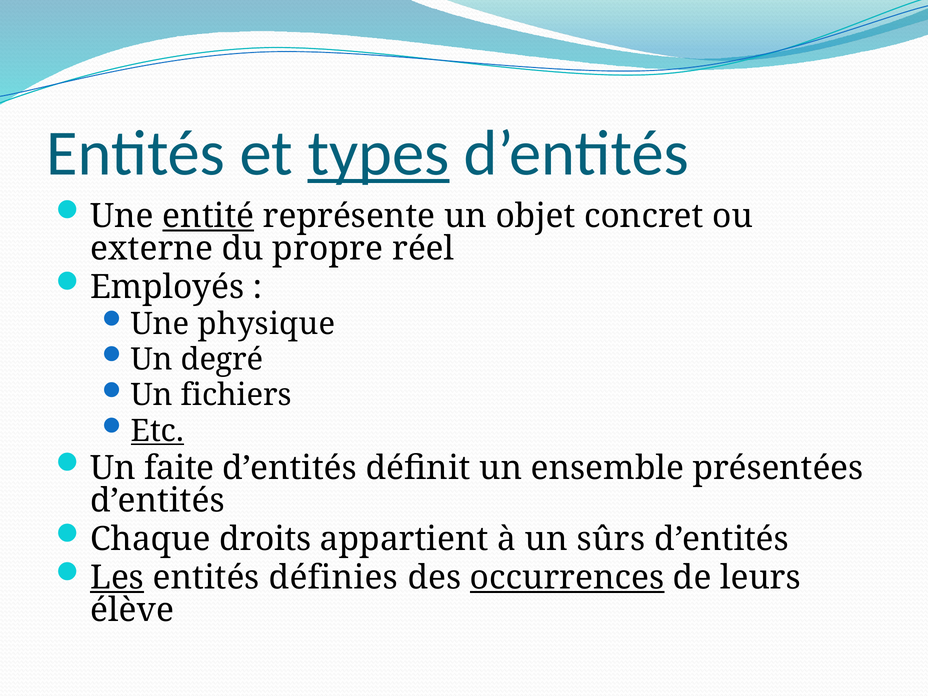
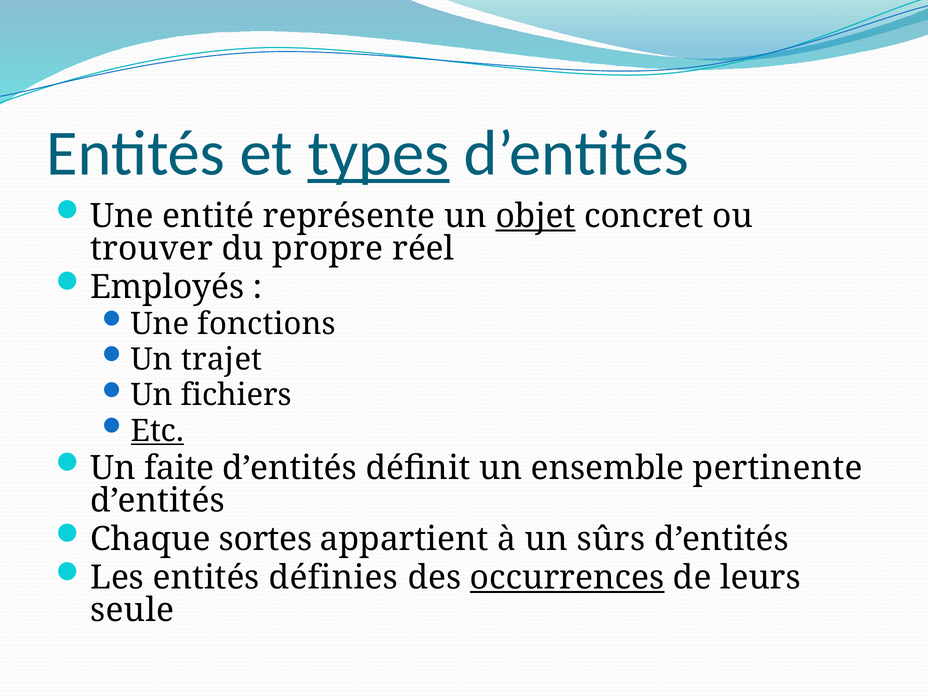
entité underline: present -> none (208, 216)
objet underline: none -> present (536, 216)
externe: externe -> trouver (152, 249)
physique: physique -> fonctions (267, 324)
degré: degré -> trajet (222, 360)
présentées: présentées -> pertinente (778, 468)
droits: droits -> sortes (265, 539)
Les underline: present -> none (117, 578)
élève: élève -> seule (132, 610)
